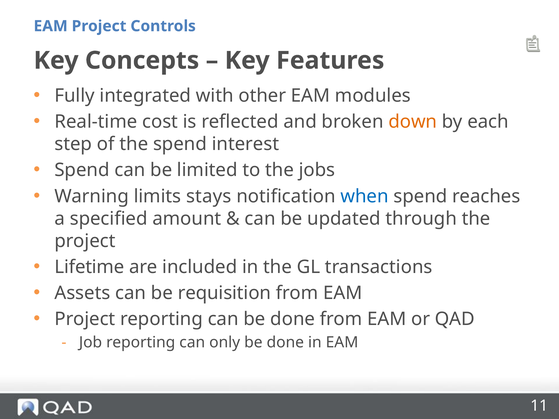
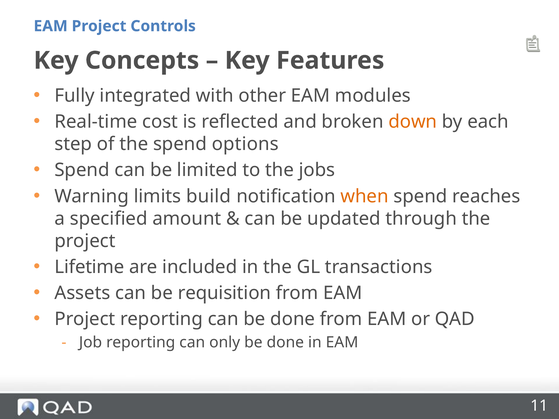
interest: interest -> options (245, 144)
stays: stays -> build (209, 196)
when colour: blue -> orange (365, 196)
